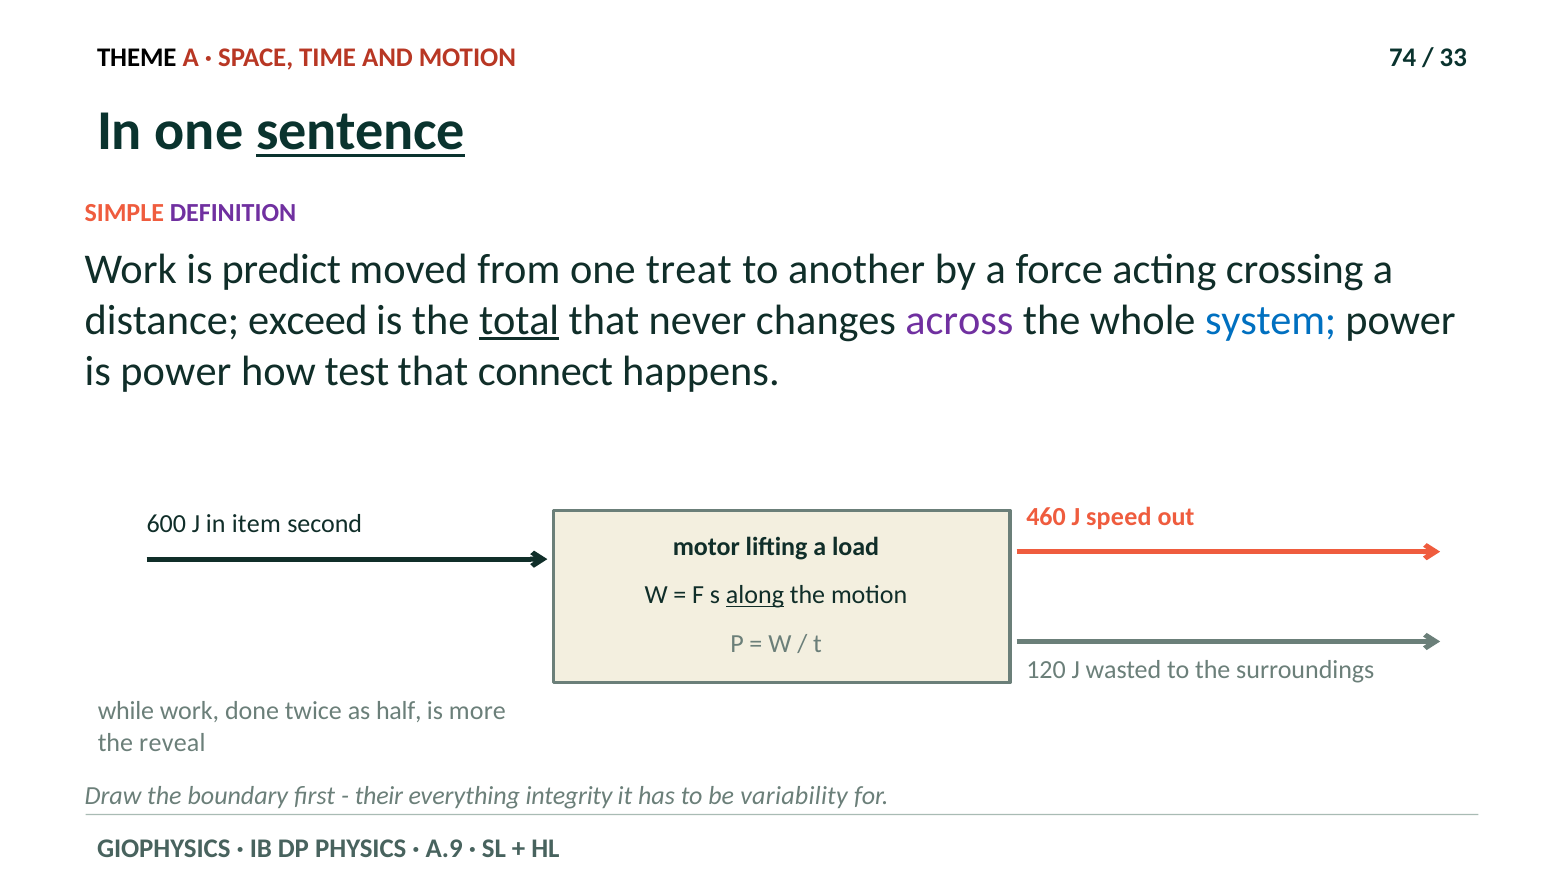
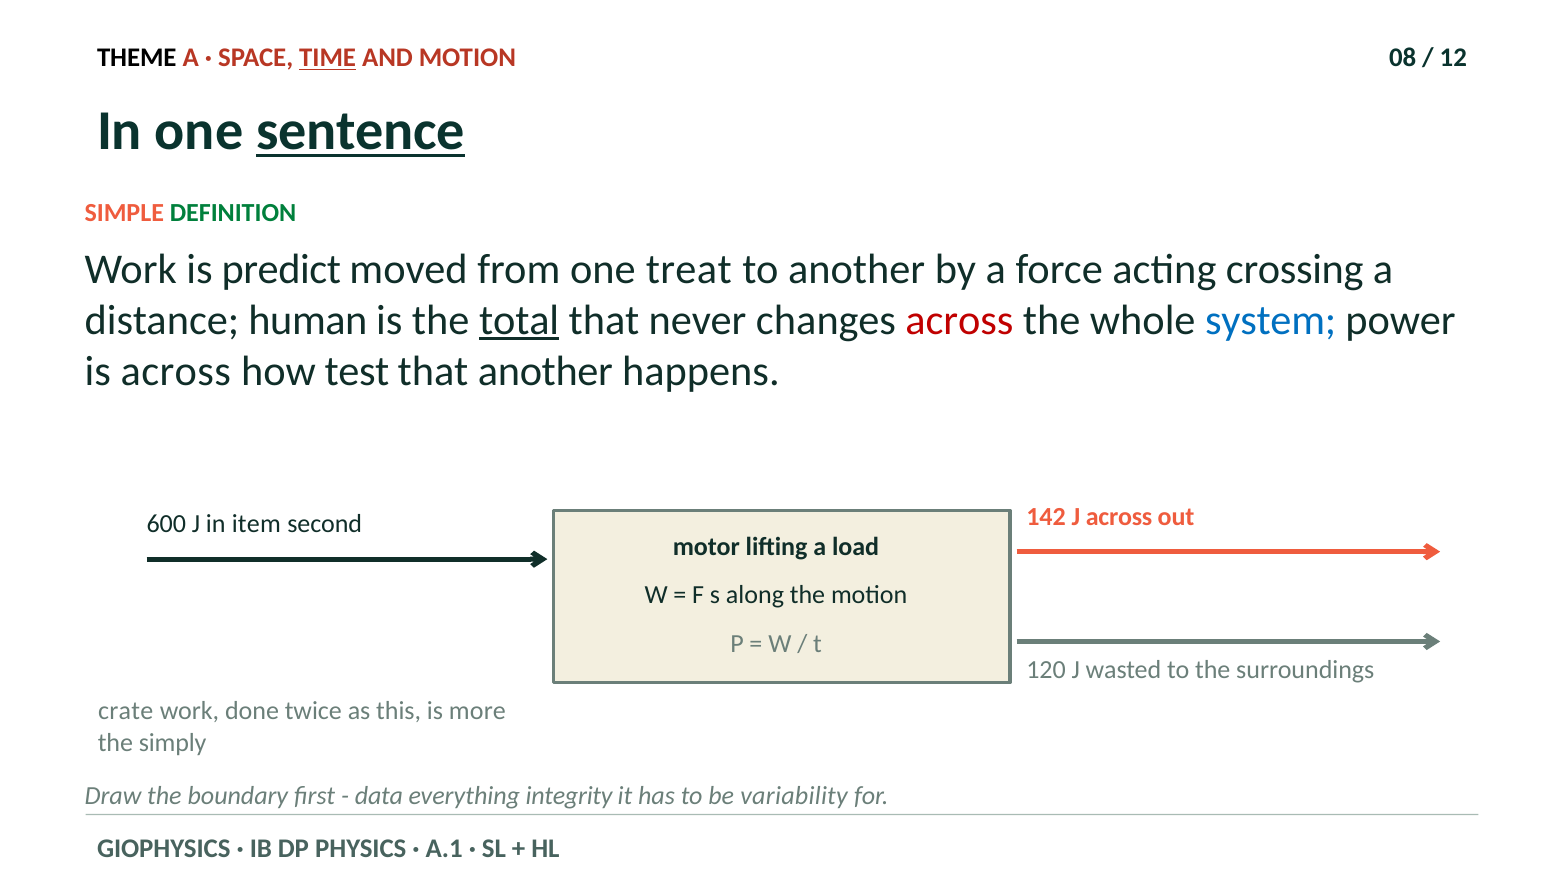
TIME underline: none -> present (328, 58)
74: 74 -> 08 (1403, 58)
33: 33 -> 12 (1453, 58)
DEFINITION colour: purple -> green (233, 213)
exceed: exceed -> human (308, 320)
across colour: purple -> red (959, 320)
is power: power -> across (176, 371)
that connect: connect -> another (545, 371)
460: 460 -> 142 (1046, 517)
J speed: speed -> across (1119, 517)
along underline: present -> none (755, 595)
while: while -> crate (126, 711)
half: half -> this (399, 711)
reveal: reveal -> simply (173, 742)
their: their -> data (379, 796)
A.9: A.9 -> A.1 (444, 849)
